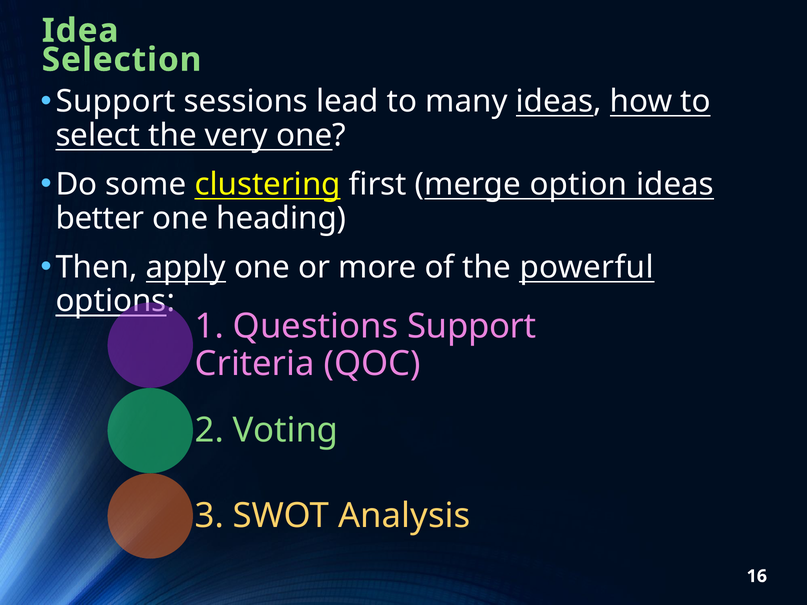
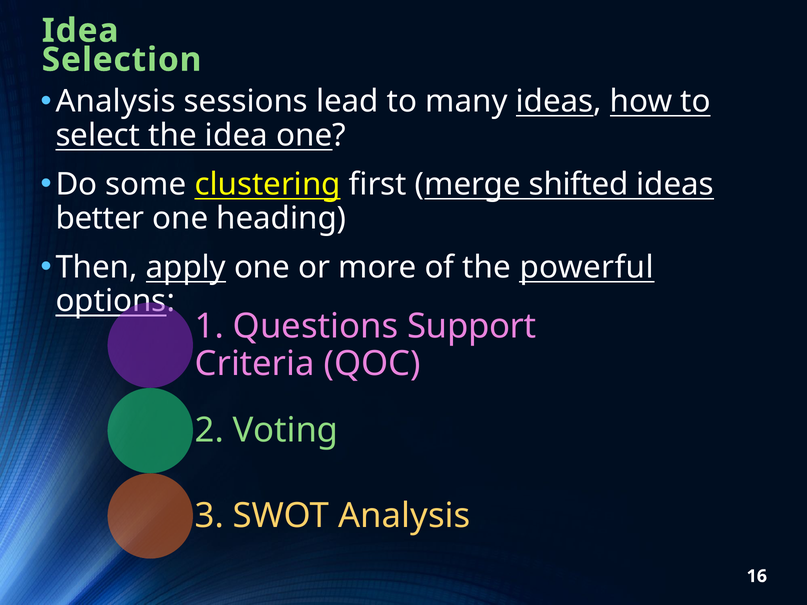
Support: Support -> Analysis (116, 102)
the very: very -> idea (236, 135)
option: option -> shifted (579, 184)
